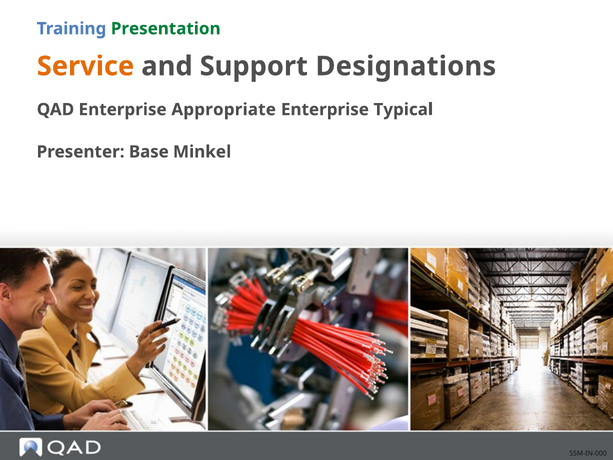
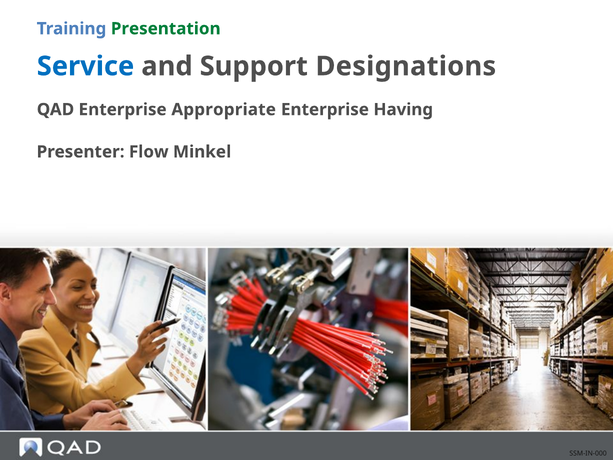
Service colour: orange -> blue (86, 66)
Typical: Typical -> Having (403, 110)
Base: Base -> Flow (149, 152)
